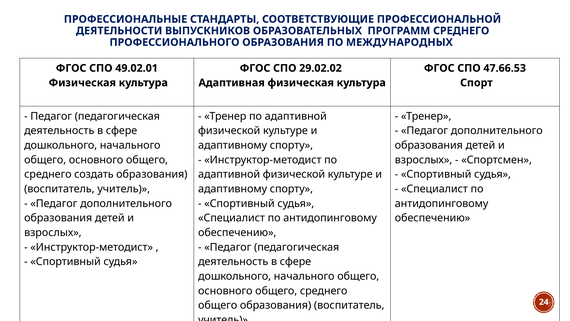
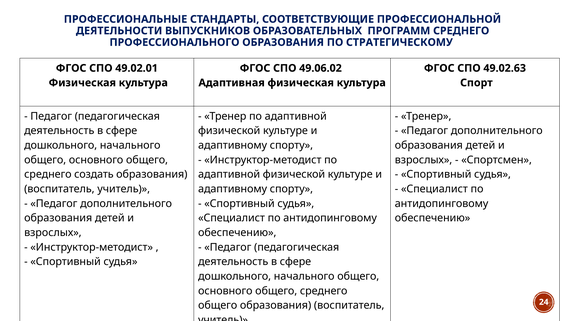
МЕЖДУНАРОДНЫХ: МЕЖДУНАРОДНЫХ -> СТРАТЕГИЧЕСКОМУ (399, 42)
29.02.02: 29.02.02 -> 49.06.02 (320, 68)
47.66.53: 47.66.53 -> 49.02.63 (505, 68)
